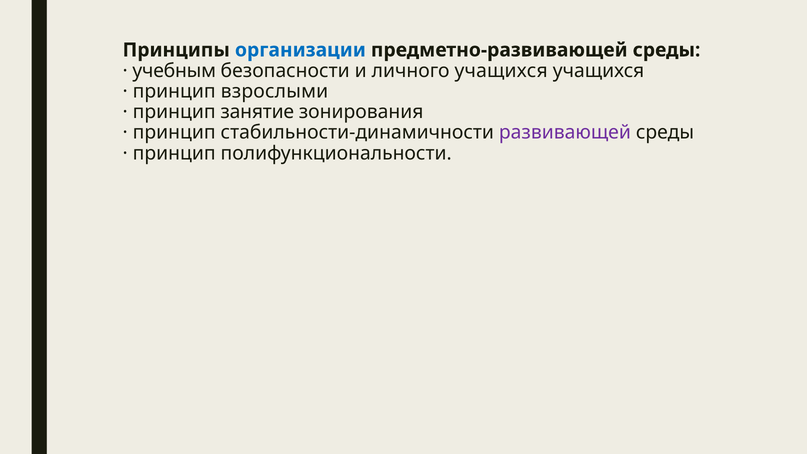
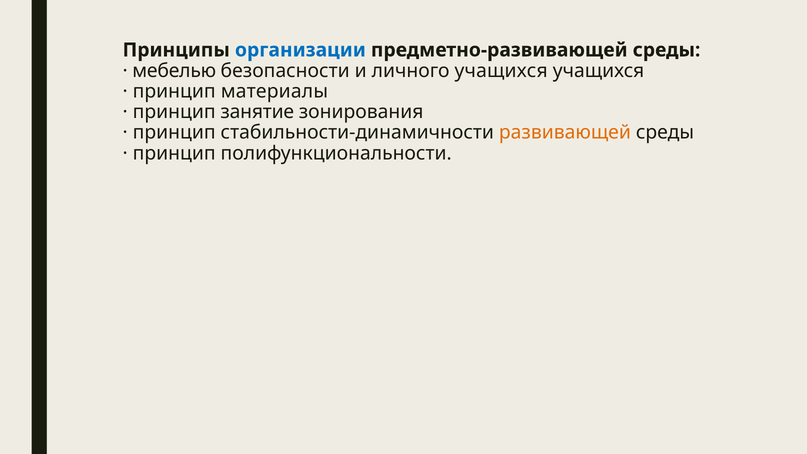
учебным: учебным -> мебелью (174, 71)
взрослыми: взрослыми -> материалы (274, 91)
развивающей colour: purple -> orange (565, 133)
